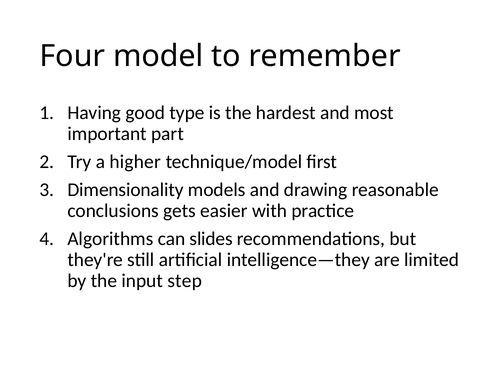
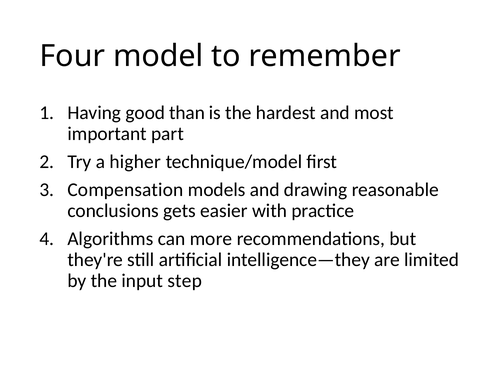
type: type -> than (187, 113)
Dimensionality: Dimensionality -> Compensation (125, 190)
slides: slides -> more (211, 239)
